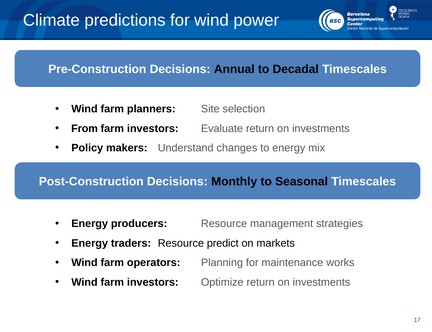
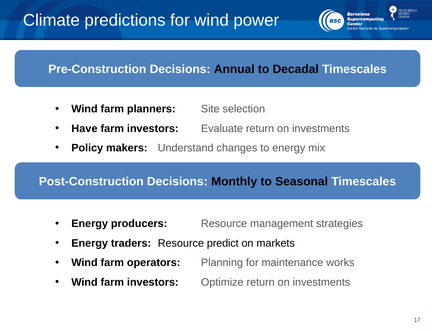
From: From -> Have (84, 128)
